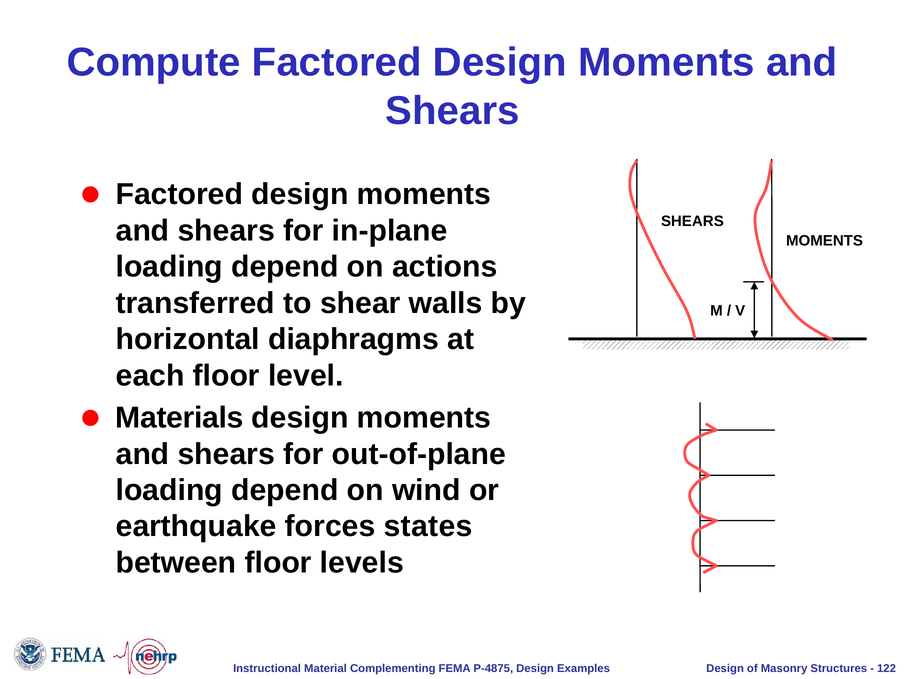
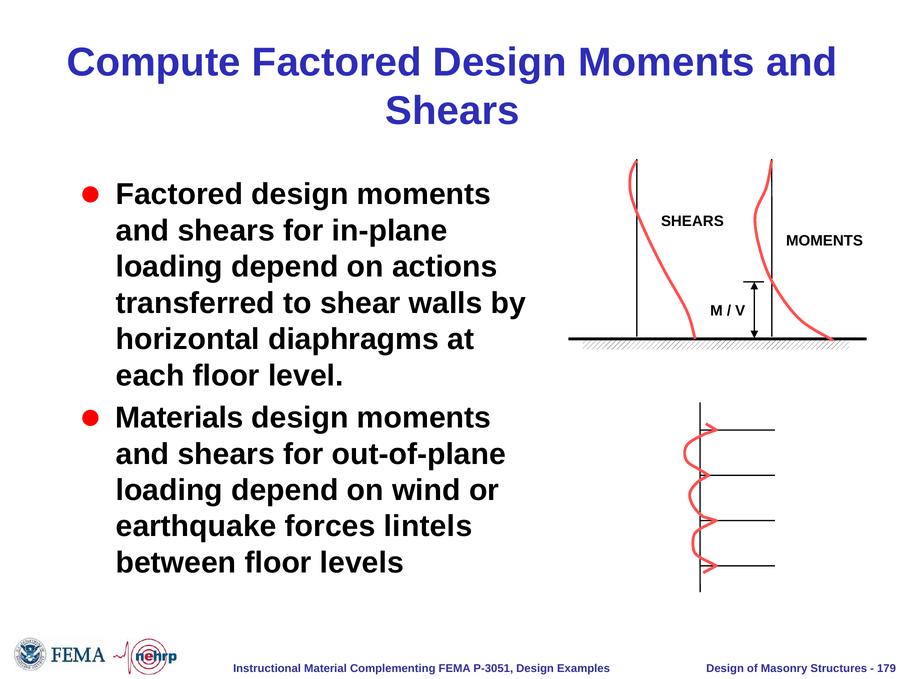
states: states -> lintels (428, 526)
P-4875: P-4875 -> P-3051 (493, 668)
122: 122 -> 179 (887, 668)
